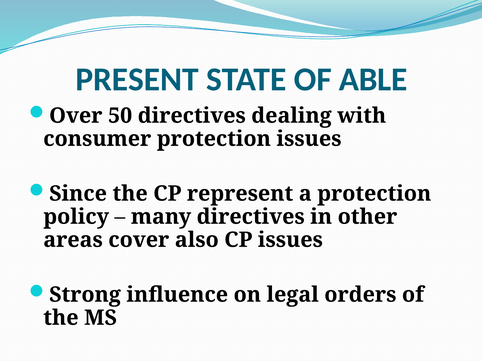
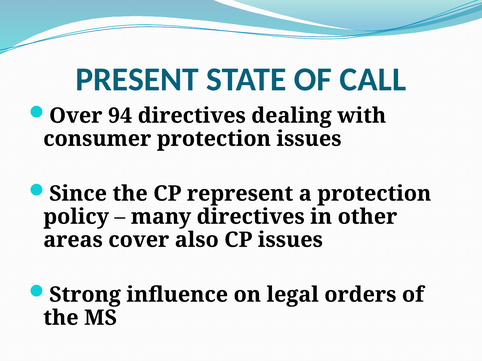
ABLE: ABLE -> CALL (373, 80)
50: 50 -> 94 (120, 116)
